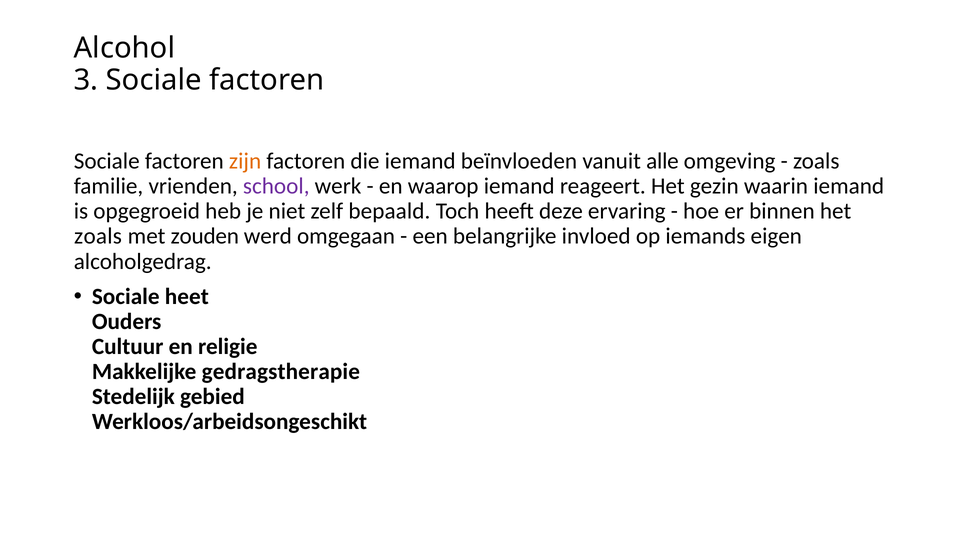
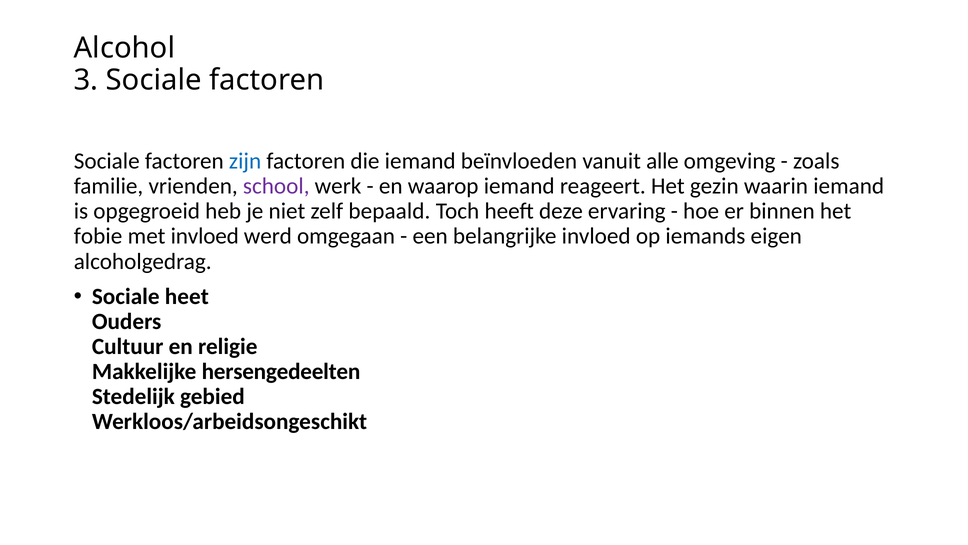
zijn colour: orange -> blue (245, 161)
zoals: zoals -> fobie (98, 236)
met zouden: zouden -> invloed (205, 236)
gedragstherapie: gedragstherapie -> hersengedeelten (281, 371)
